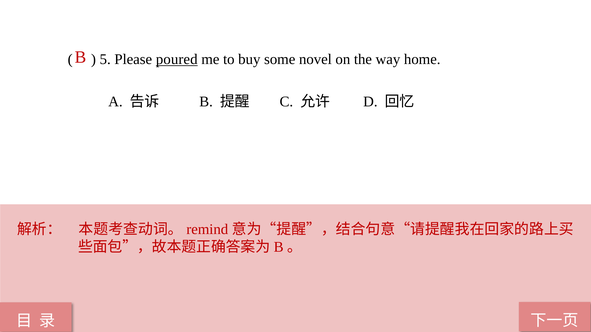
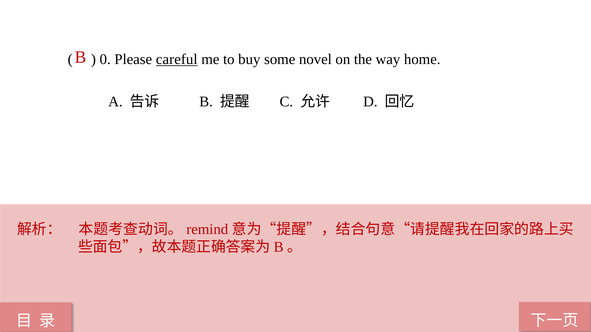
5: 5 -> 0 (105, 59)
poured: poured -> careful (177, 59)
